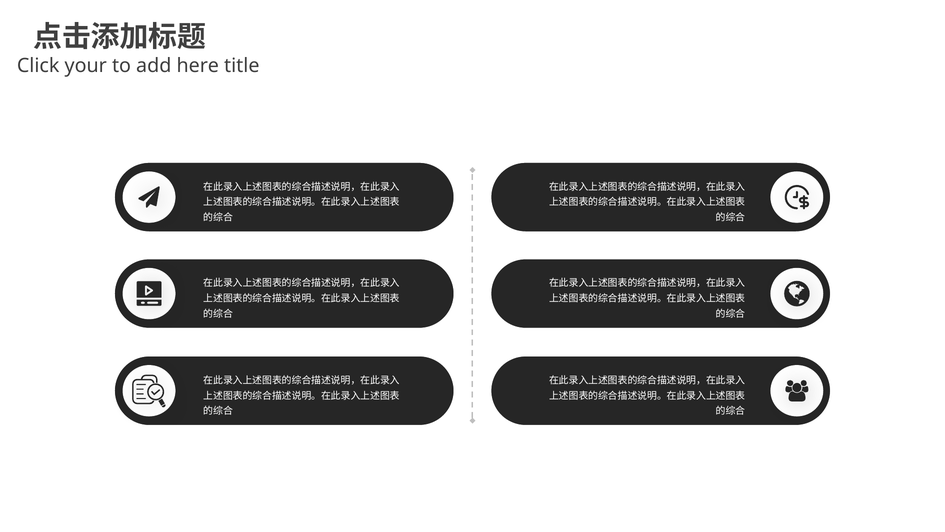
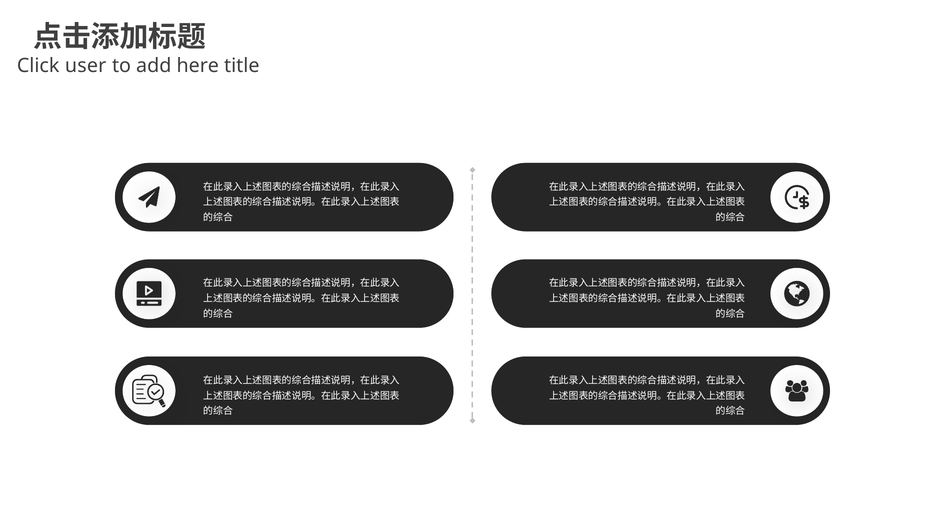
your: your -> user (86, 66)
